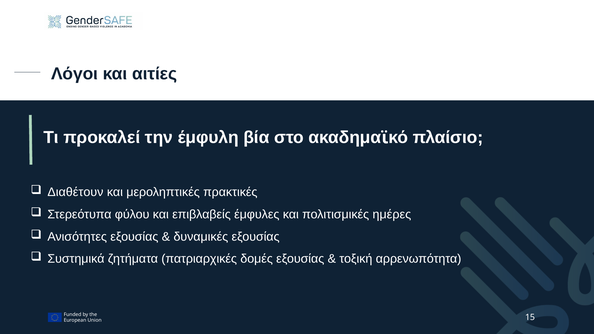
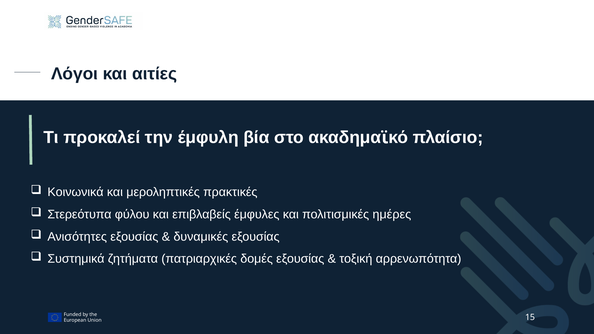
Διαθέτουν: Διαθέτουν -> Κοινωνικά (75, 192)
